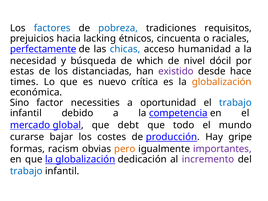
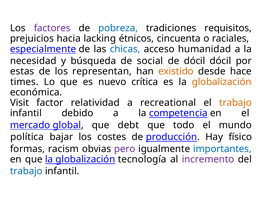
factores colour: blue -> purple (52, 28)
perfectamente: perfectamente -> especialmente (43, 49)
which: which -> social (150, 61)
de nivel: nivel -> dócil (195, 61)
distanciadas: distanciadas -> representan (102, 71)
existido colour: purple -> orange (176, 71)
Sino: Sino -> Visit (20, 103)
necessities: necessities -> relatividad (95, 103)
oportunidad: oportunidad -> recreational (168, 103)
trabajo colour: blue -> orange (235, 103)
curarse: curarse -> política (27, 137)
gripe: gripe -> físico (240, 137)
pero colour: orange -> purple (125, 149)
importantes colour: purple -> blue (222, 149)
dedicación: dedicación -> tecnología (142, 159)
